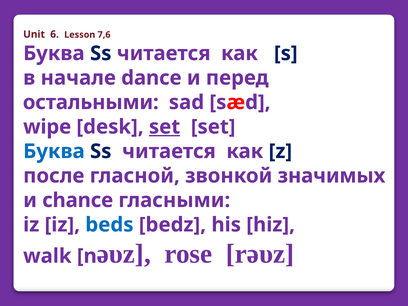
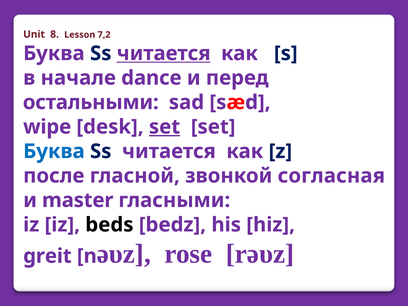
6: 6 -> 8 (55, 34)
7,6: 7,6 -> 7,2 (104, 35)
читается underline: none -> present (164, 53)
значимых: значимых -> согласная (331, 176)
chance: chance -> master (78, 200)
beds colour: blue -> black (109, 225)
walk: walk -> greit (47, 256)
